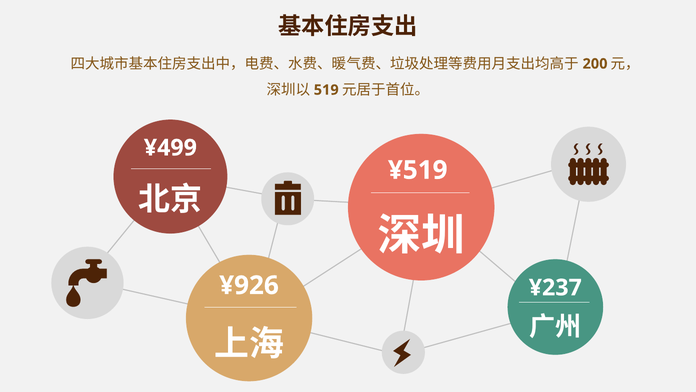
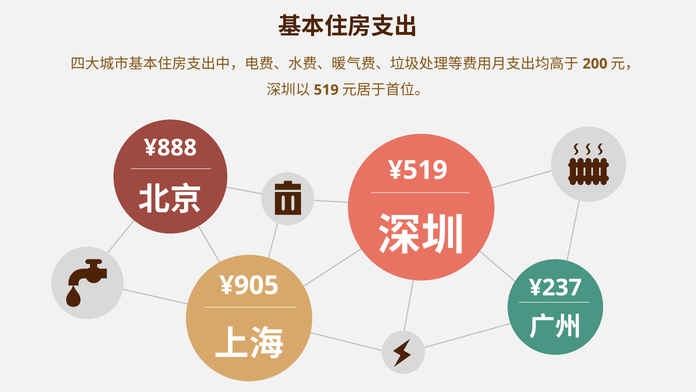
¥499: ¥499 -> ¥888 (170, 148)
¥926: ¥926 -> ¥905 (249, 285)
